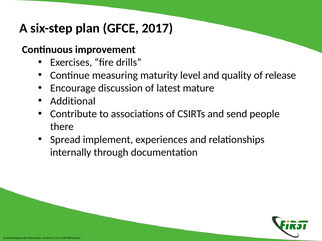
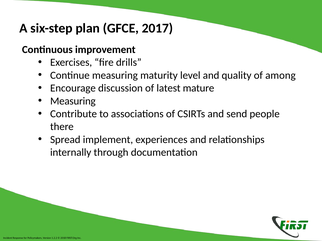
release: release -> among (280, 75)
Additional: Additional -> Measuring (73, 101)
